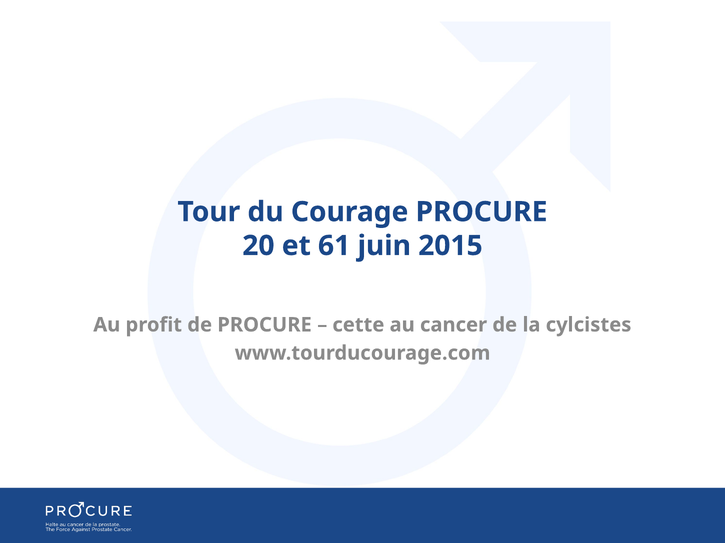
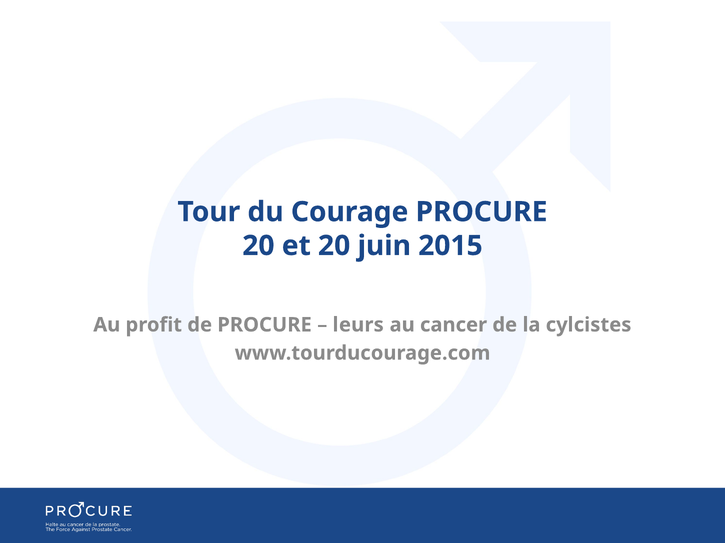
et 61: 61 -> 20 (334, 246)
cette: cette -> leurs (358, 325)
